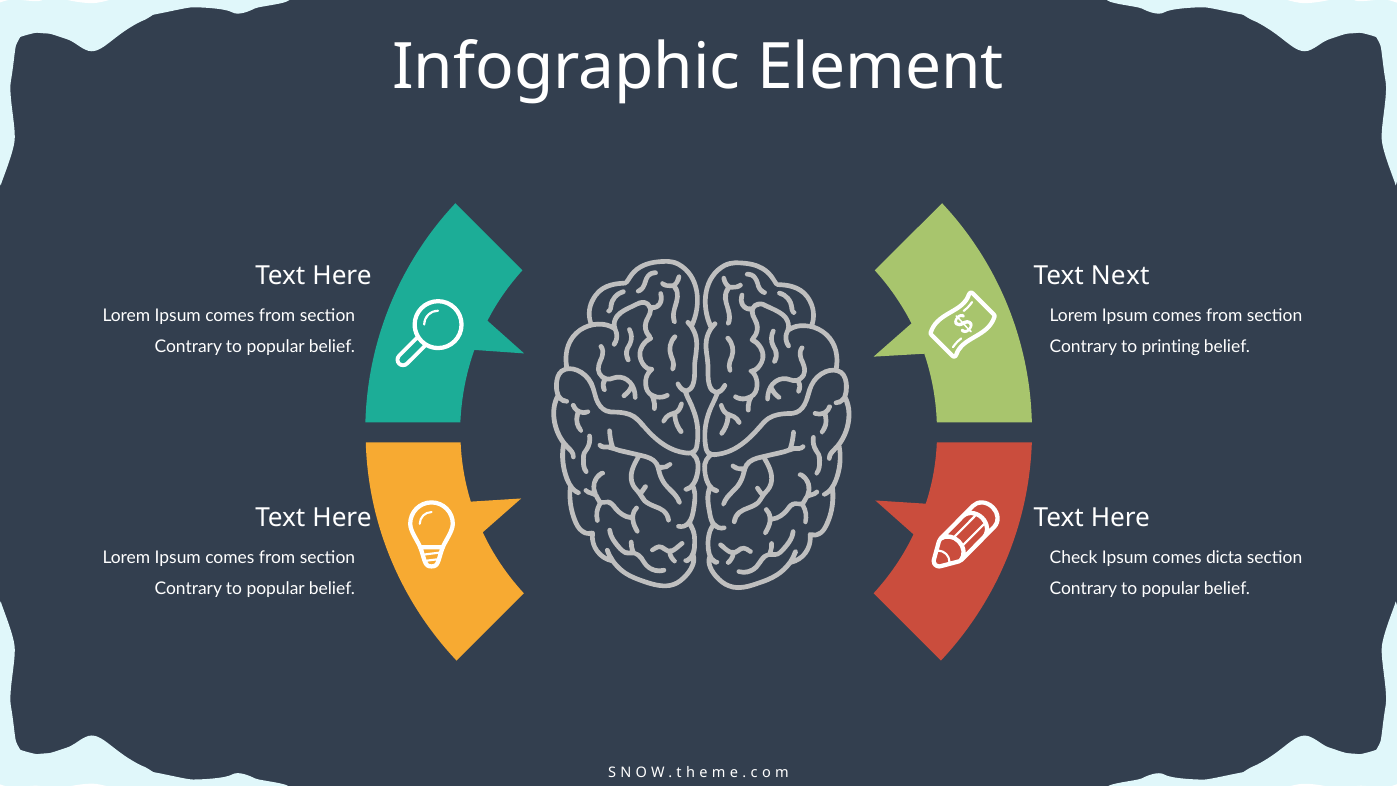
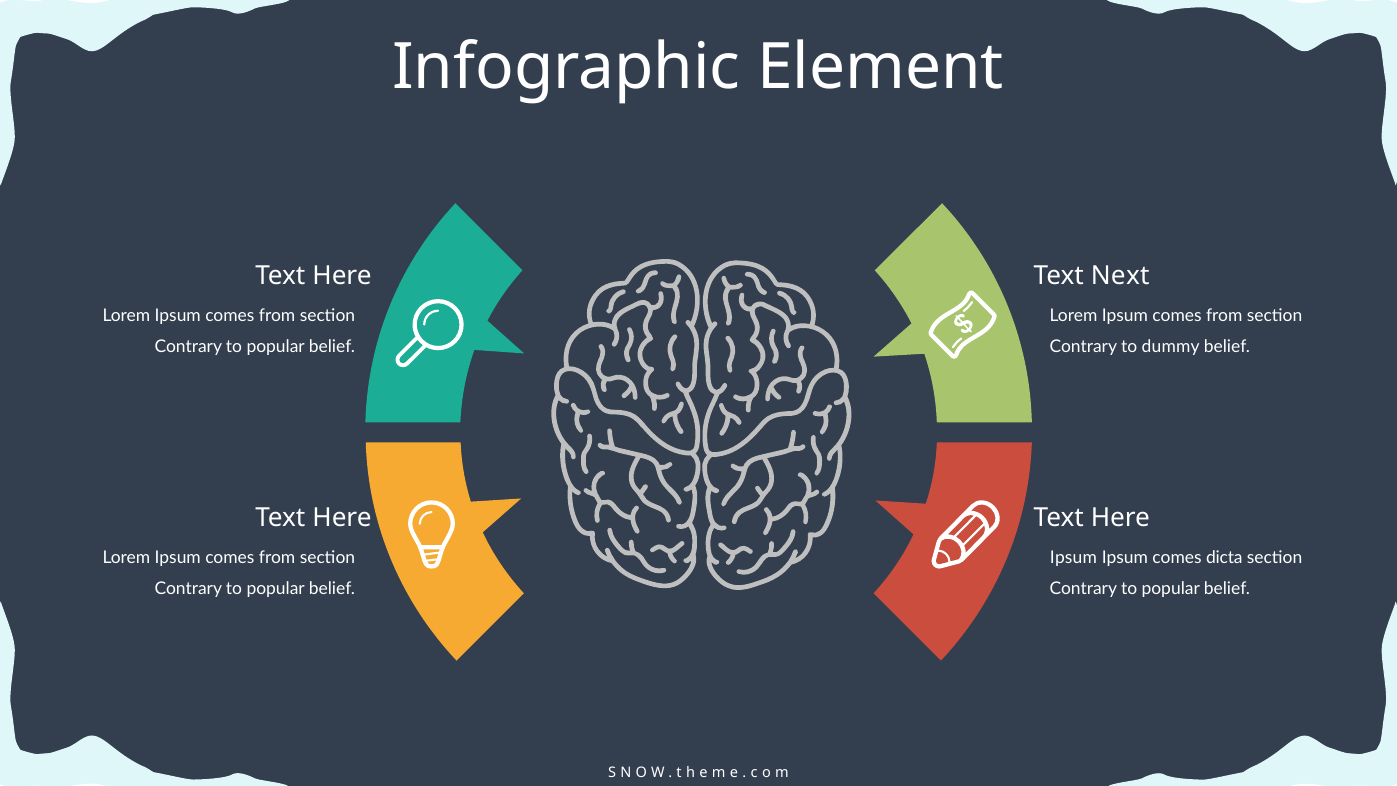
printing: printing -> dummy (1171, 347)
Check: Check -> Ipsum (1073, 557)
